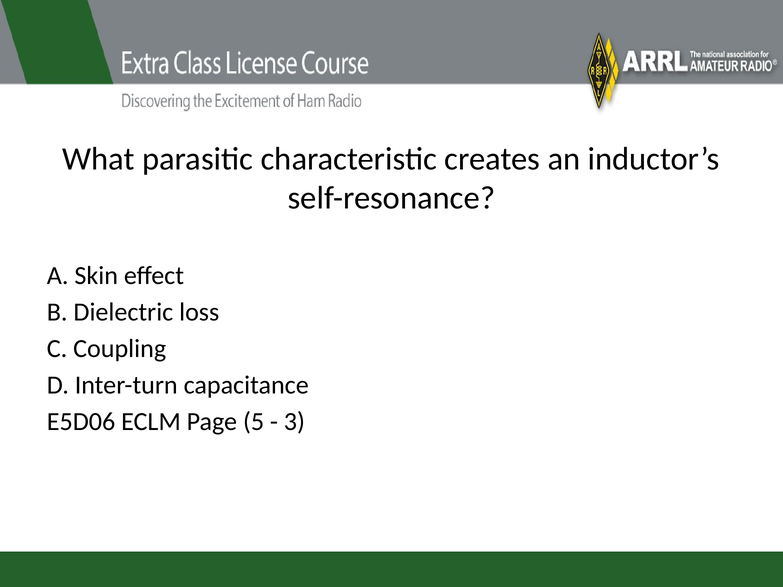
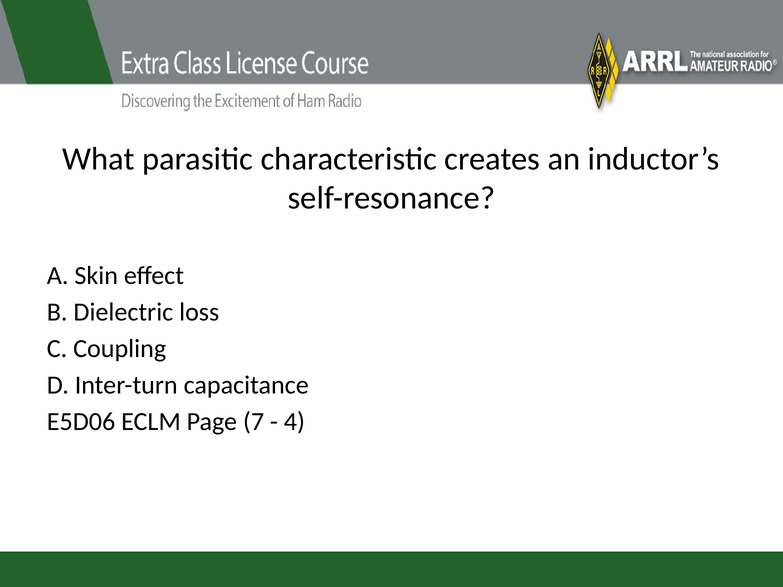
5: 5 -> 7 (254, 422)
3: 3 -> 4 (294, 422)
